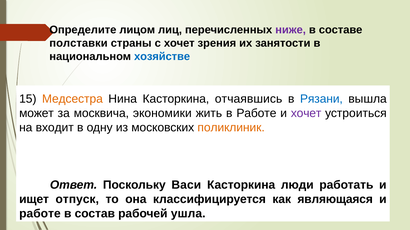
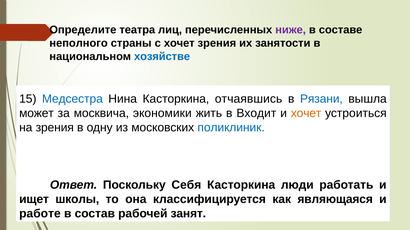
лицом: лицом -> театра (137, 30)
полставки: полставки -> неполного (79, 43)
Медсестра colour: orange -> blue (72, 99)
в Работе: Работе -> Входит (256, 114)
хочет colour: purple -> orange (306, 114)
на входит: входит -> зрения (55, 128)
поликлиник colour: orange -> blue (231, 128)
Васи: Васи -> Себя (186, 185)
отпуск: отпуск -> школы (77, 200)
ушла: ушла -> занят (188, 214)
